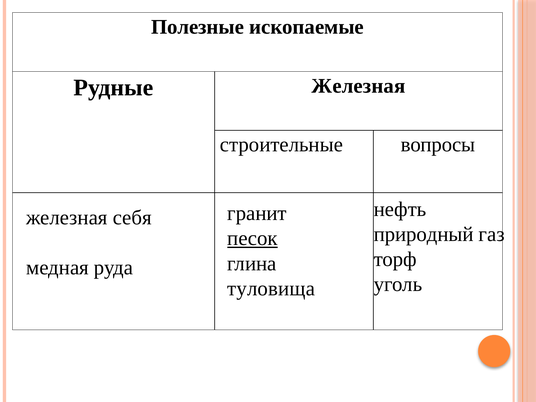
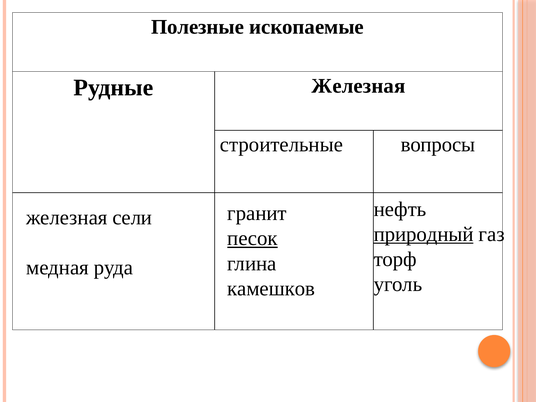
себя: себя -> сели (132, 218)
природный underline: none -> present (424, 234)
туловища: туловища -> камешков (271, 288)
